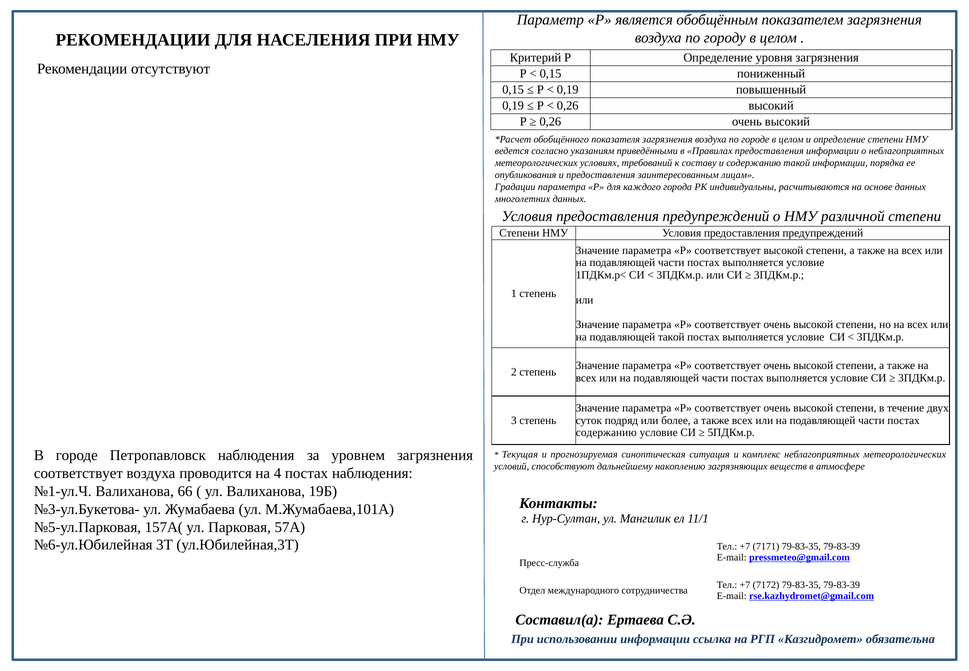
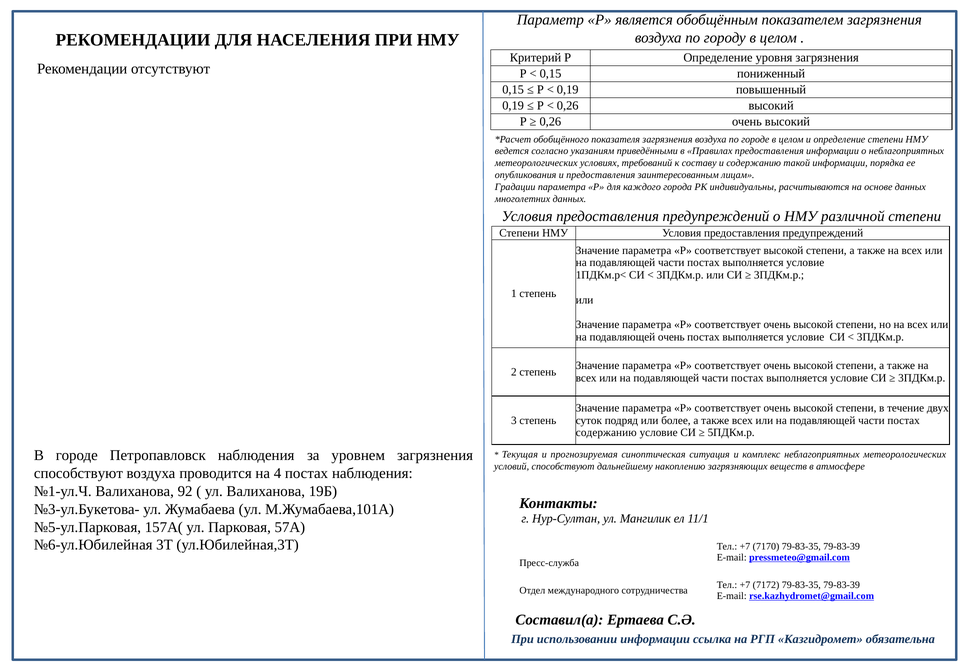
подавляющей такой: такой -> очень (671, 337)
соответствует: соответствует -> способствуют (78, 473)
66: 66 -> 92 (185, 491)
7171: 7171 -> 7170 (766, 546)
